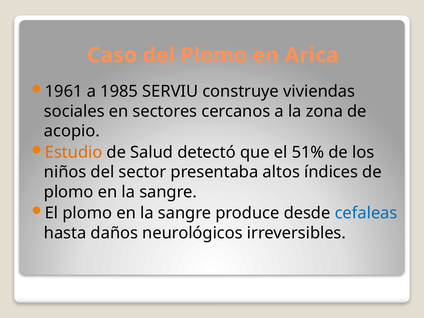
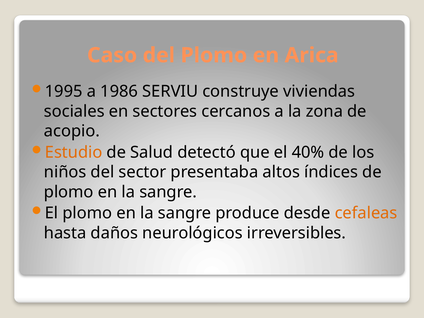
1961: 1961 -> 1995 (64, 91)
1985: 1985 -> 1986 (119, 91)
51%: 51% -> 40% (308, 152)
cefaleas colour: blue -> orange (366, 213)
